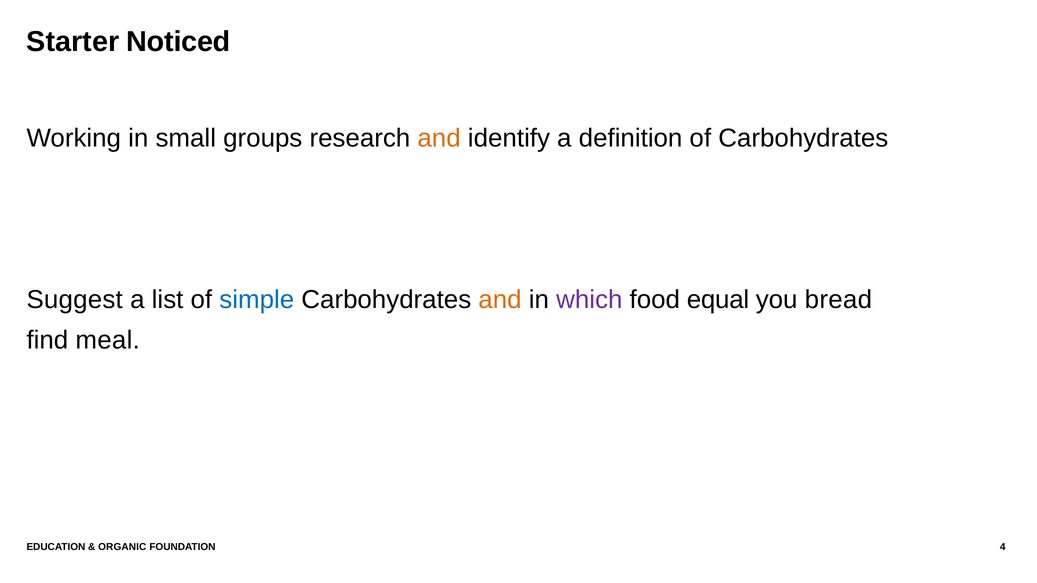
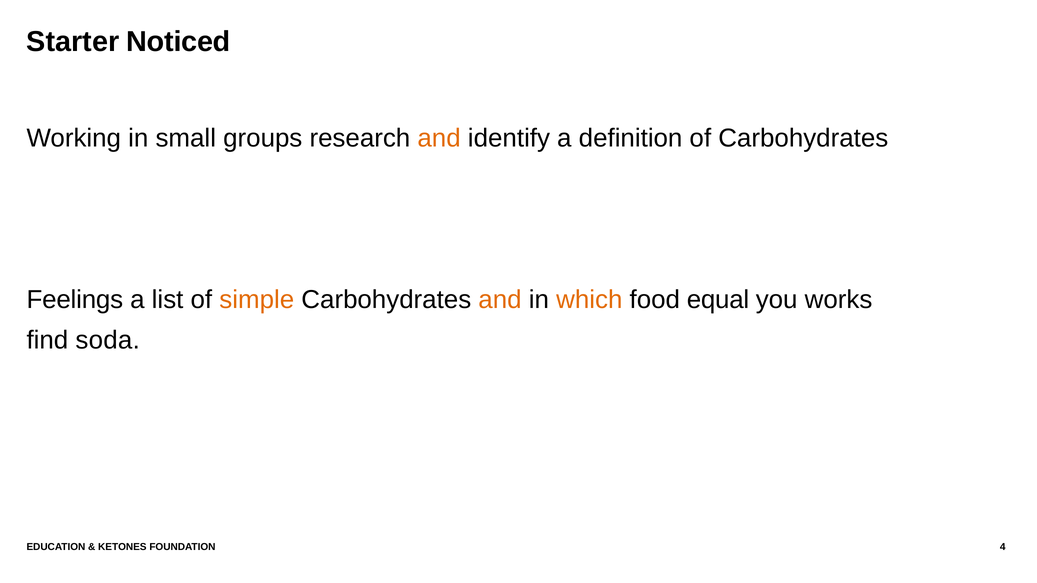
Suggest: Suggest -> Feelings (75, 300)
simple colour: blue -> orange (257, 300)
which colour: purple -> orange (589, 300)
bread: bread -> works (839, 300)
meal: meal -> soda (108, 340)
ORGANIC: ORGANIC -> KETONES (122, 547)
